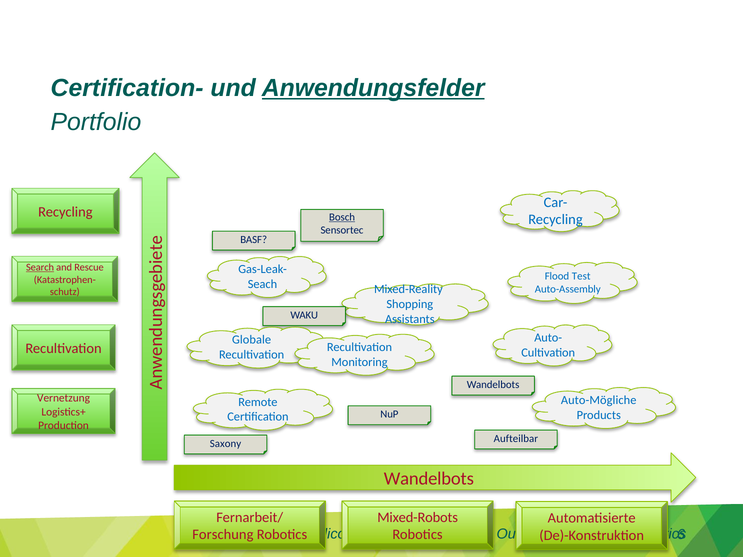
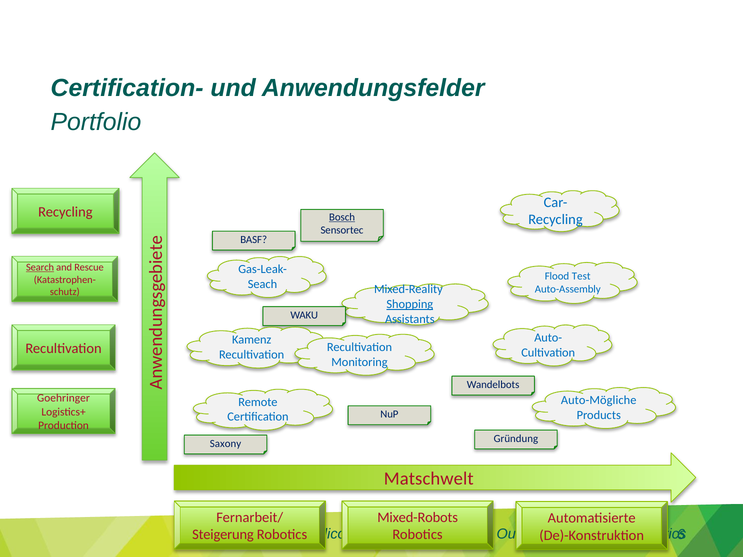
Anwendungsfelder underline: present -> none (373, 88)
Shopping underline: none -> present (410, 304)
Globale: Globale -> Kamenz (252, 340)
Vernetzung: Vernetzung -> Goehringer (63, 398)
Aufteilbar: Aufteilbar -> Gründung (516, 439)
Wandelbots: Wandelbots -> Matschwelt (429, 479)
Forschung: Forschung -> Steigerung (223, 535)
